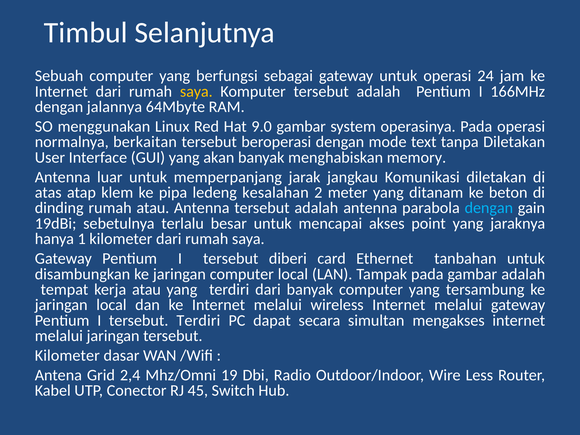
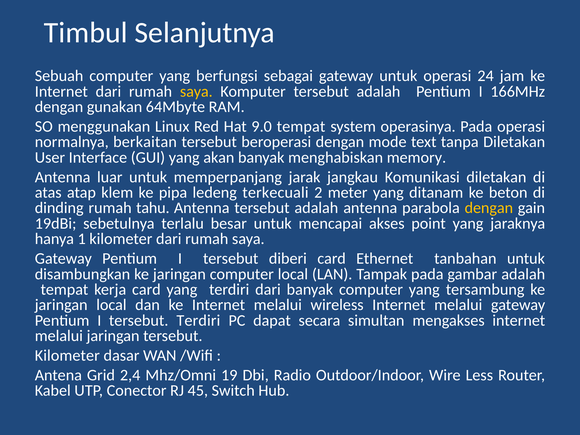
jalannya: jalannya -> gunakan (115, 107)
9.0 gambar: gambar -> tempat (301, 126)
kesalahan: kesalahan -> terkecuali (275, 192)
rumah atau: atau -> tahu (153, 208)
dengan colour: light blue -> yellow (489, 208)
kerja atau: atau -> card (146, 289)
